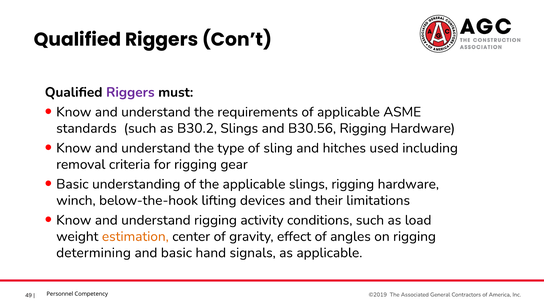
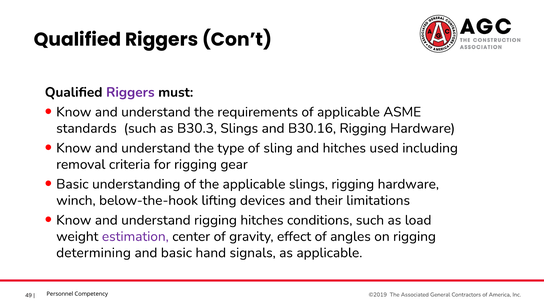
B30.2: B30.2 -> B30.3 (197, 128)
B30.56: B30.56 -> B30.16 (312, 128)
rigging activity: activity -> hitches (262, 220)
estimation colour: orange -> purple (135, 236)
